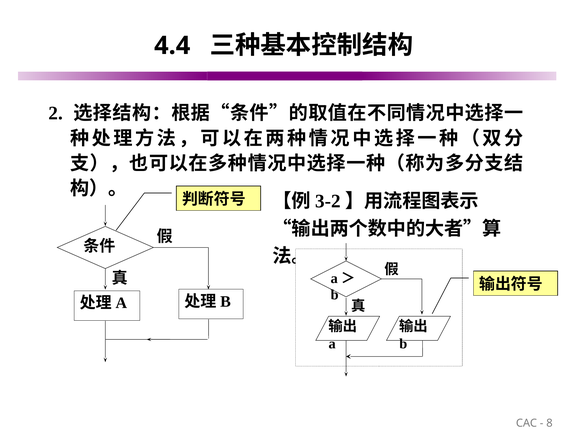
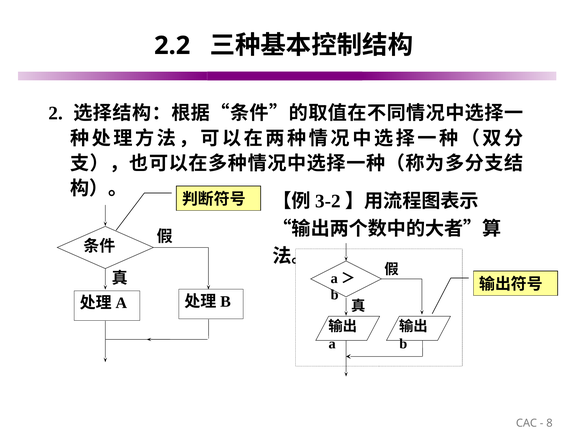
4.4: 4.4 -> 2.2 (172, 46)
